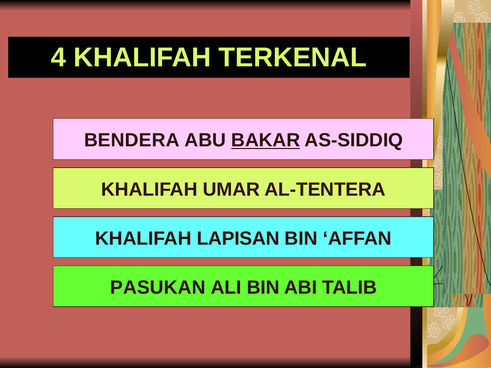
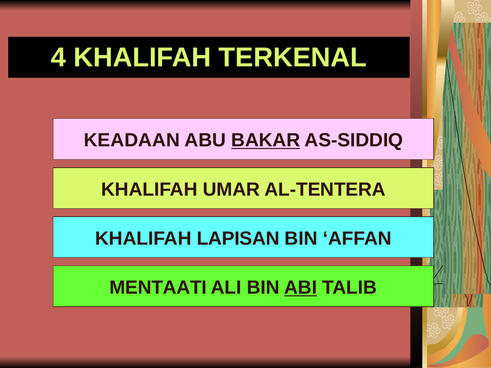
BENDERA: BENDERA -> KEADAAN (132, 140)
PASUKAN: PASUKAN -> MENTAATI (158, 288)
ABI underline: none -> present (301, 288)
